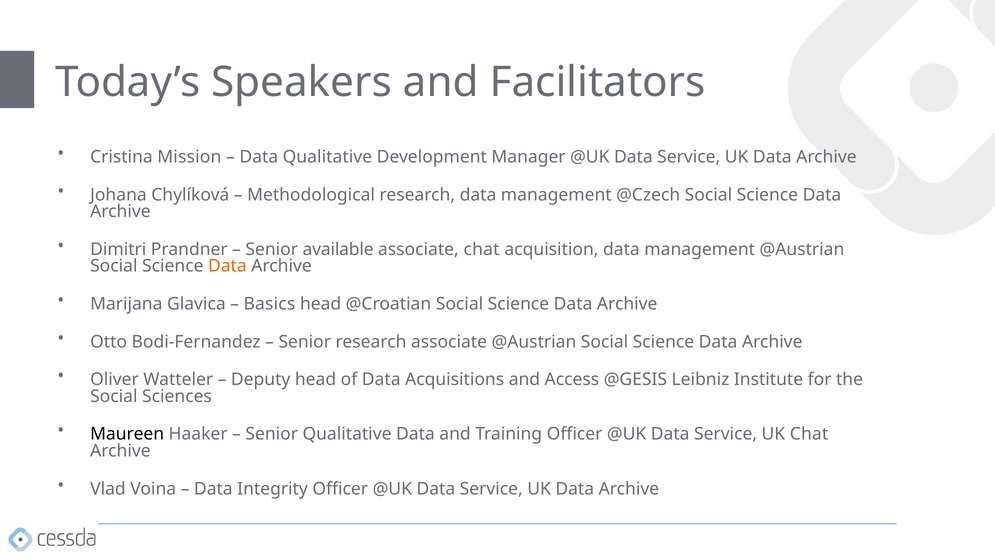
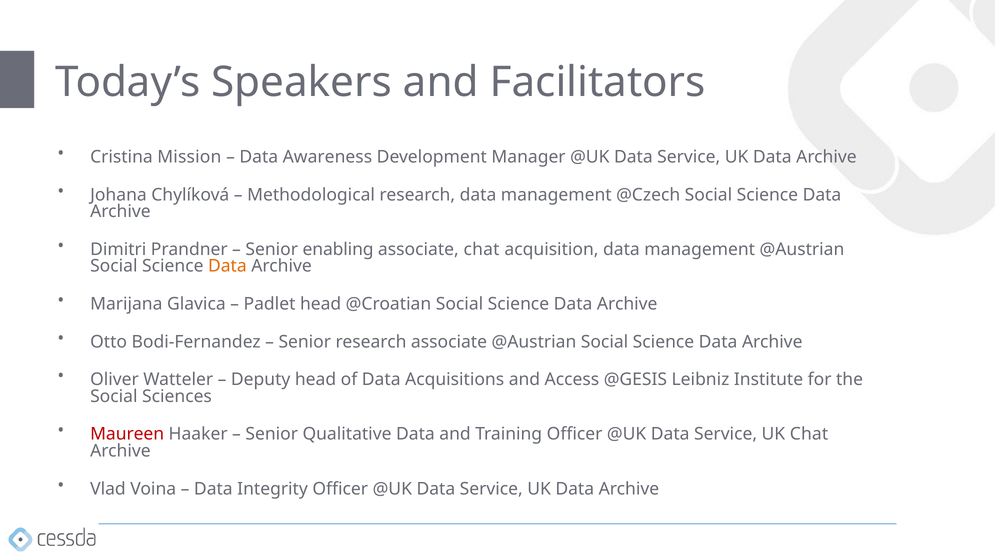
Data Qualitative: Qualitative -> Awareness (327, 157)
available: available -> enabling (338, 249)
Basics: Basics -> Padlet (269, 304)
Maureen colour: black -> red (127, 434)
